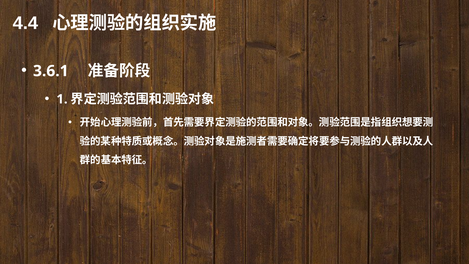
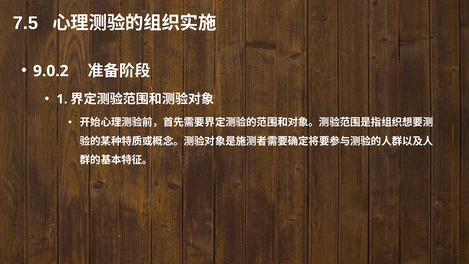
4.4: 4.4 -> 7.5 (25, 23)
3.6.1: 3.6.1 -> 9.0.2 (51, 71)
